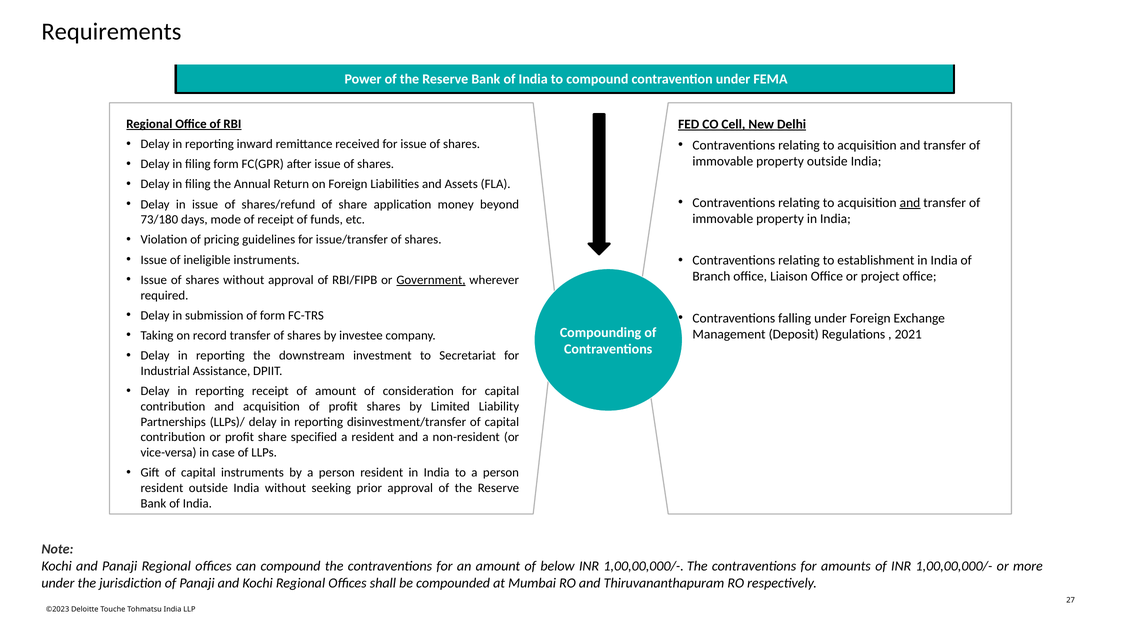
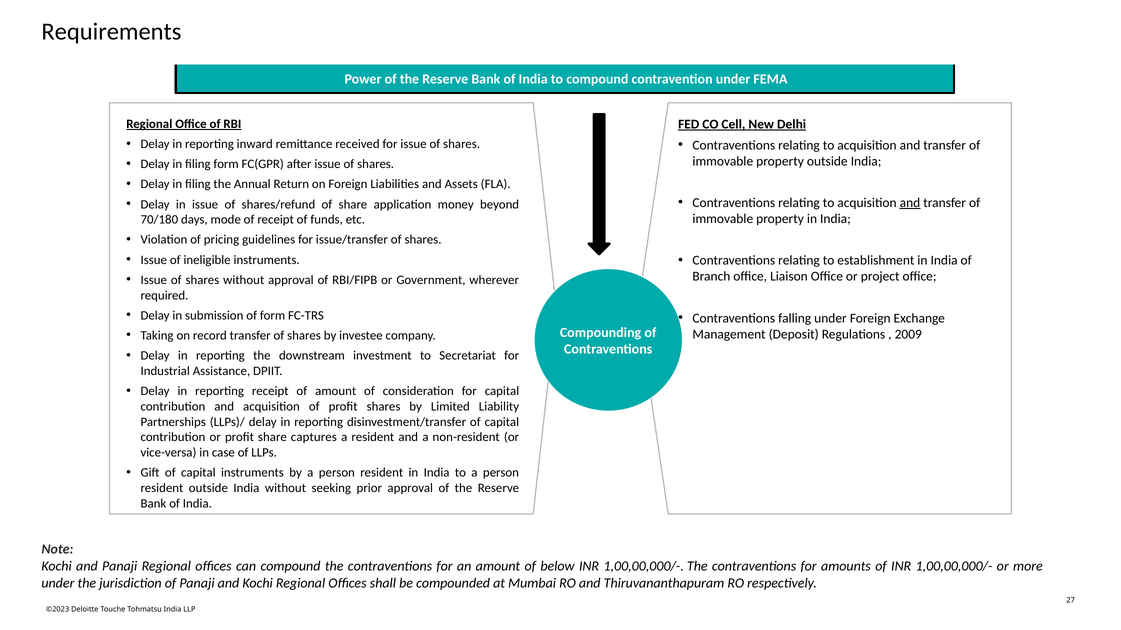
73/180: 73/180 -> 70/180 (159, 220)
Government underline: present -> none (431, 280)
2021: 2021 -> 2009 (908, 334)
specified: specified -> captures (314, 438)
